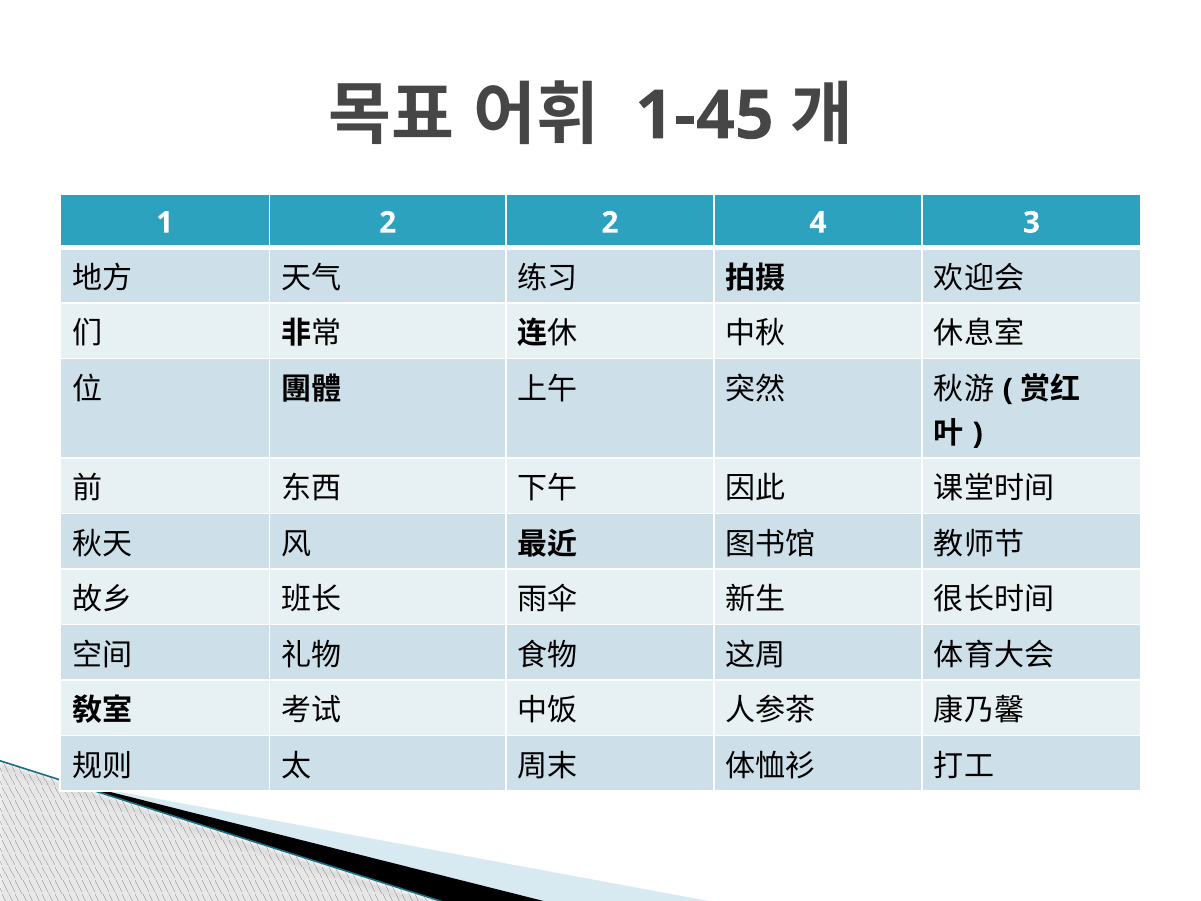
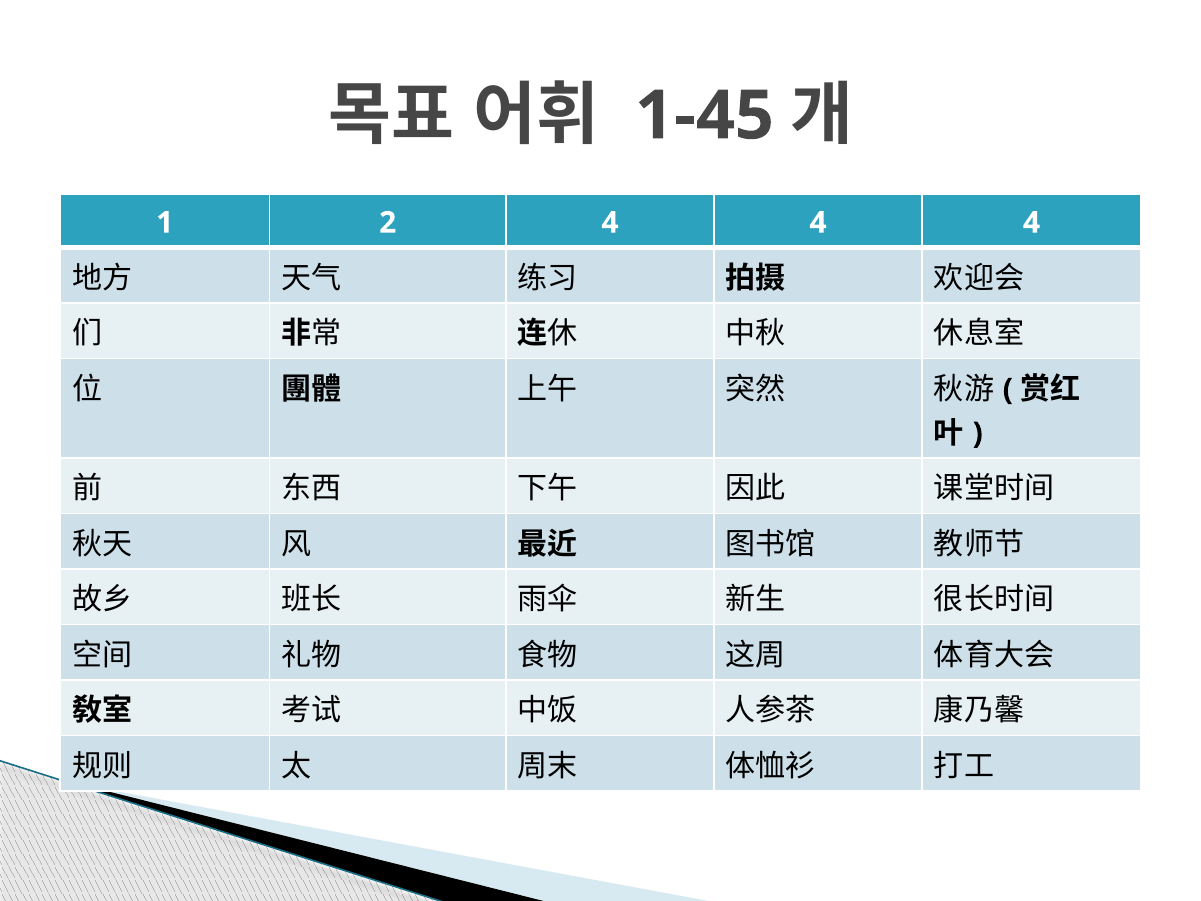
2 2: 2 -> 4 (610, 223)
3: 3 -> 4 (1032, 223)
